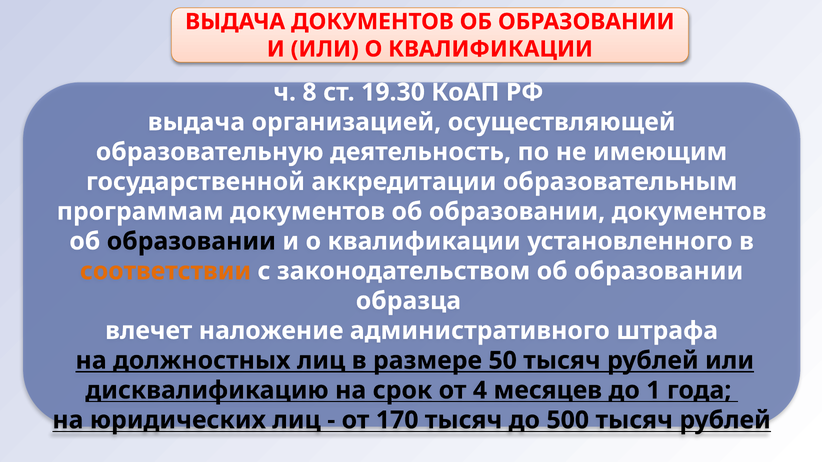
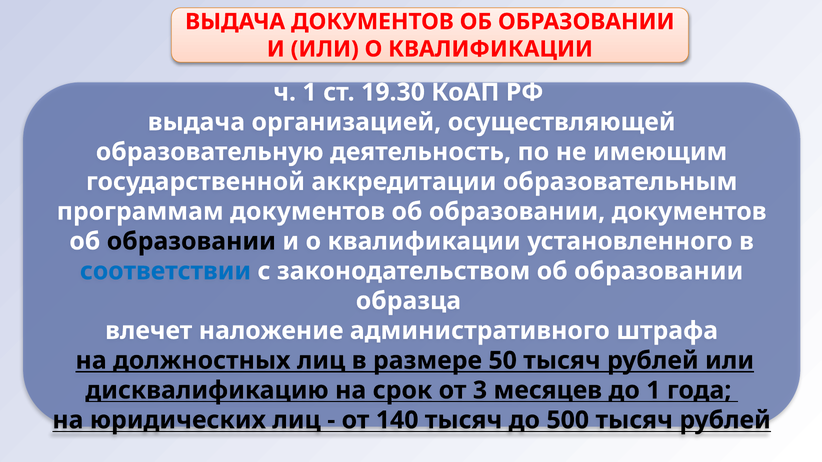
ч 8: 8 -> 1 (310, 92)
соответствии colour: orange -> blue (166, 271)
4: 4 -> 3 (480, 391)
170: 170 -> 140 (397, 420)
